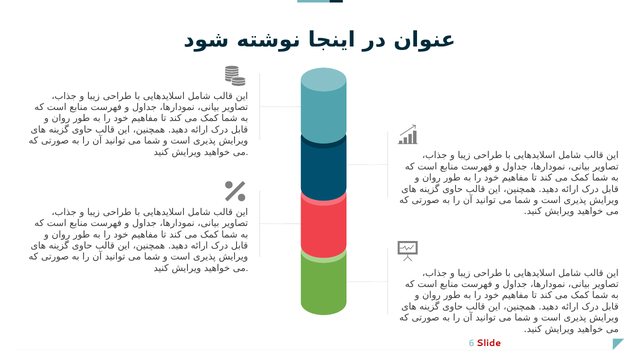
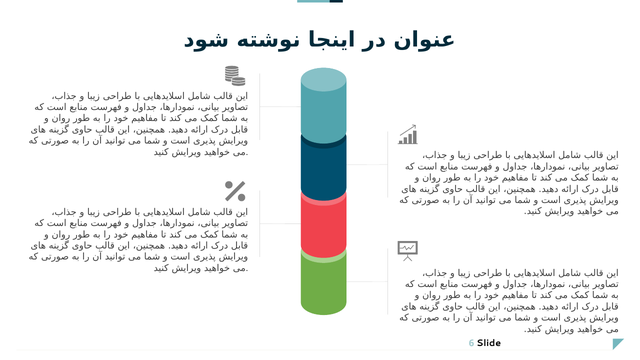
Slide colour: red -> black (489, 343)
